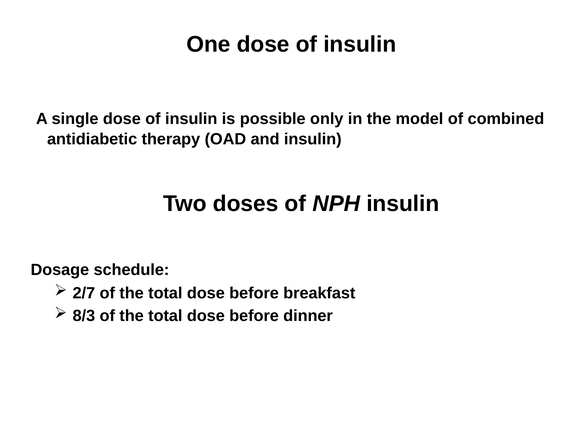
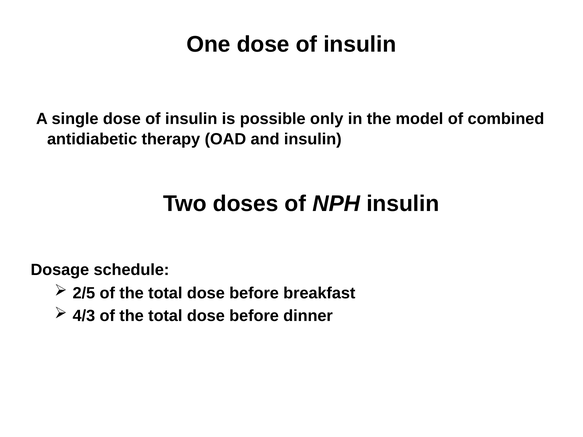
2/7: 2/7 -> 2/5 (84, 293)
8/3: 8/3 -> 4/3 (84, 316)
